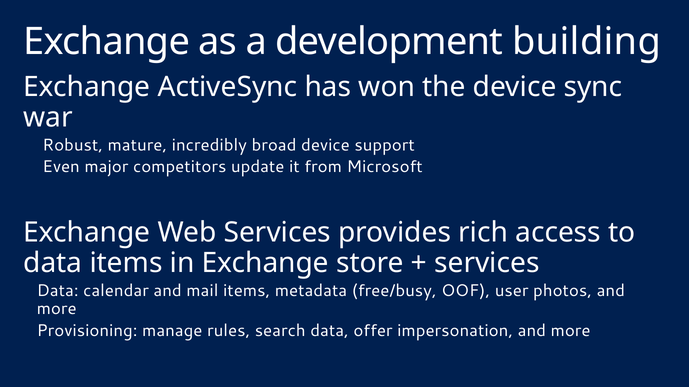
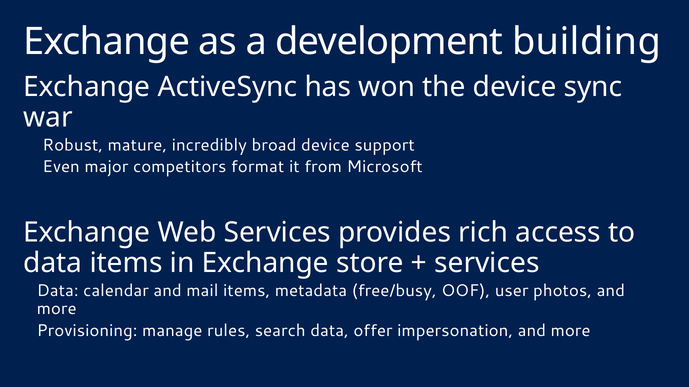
update: update -> format (258, 167)
